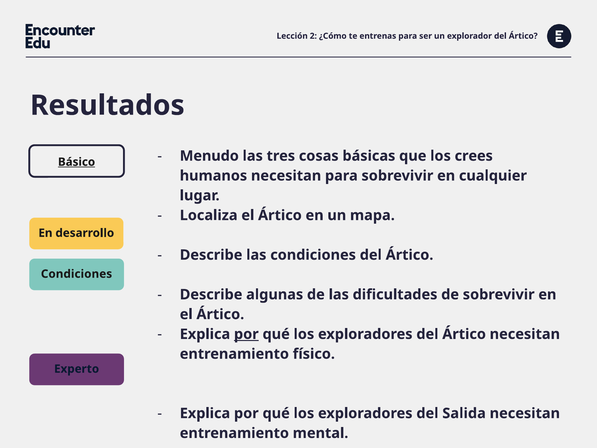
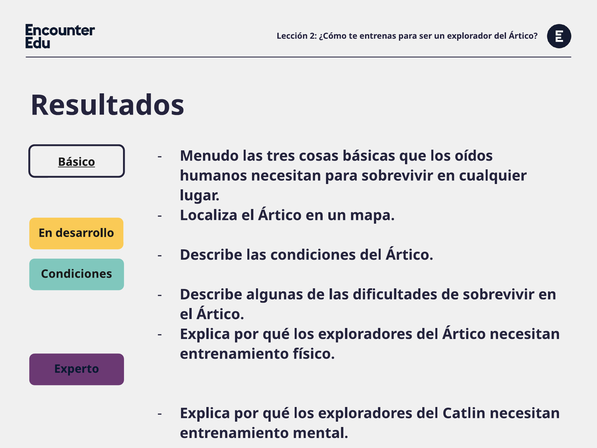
crees: crees -> oídos (474, 156)
por underline: present -> none (246, 334)
Salida: Salida -> Catlin (464, 413)
